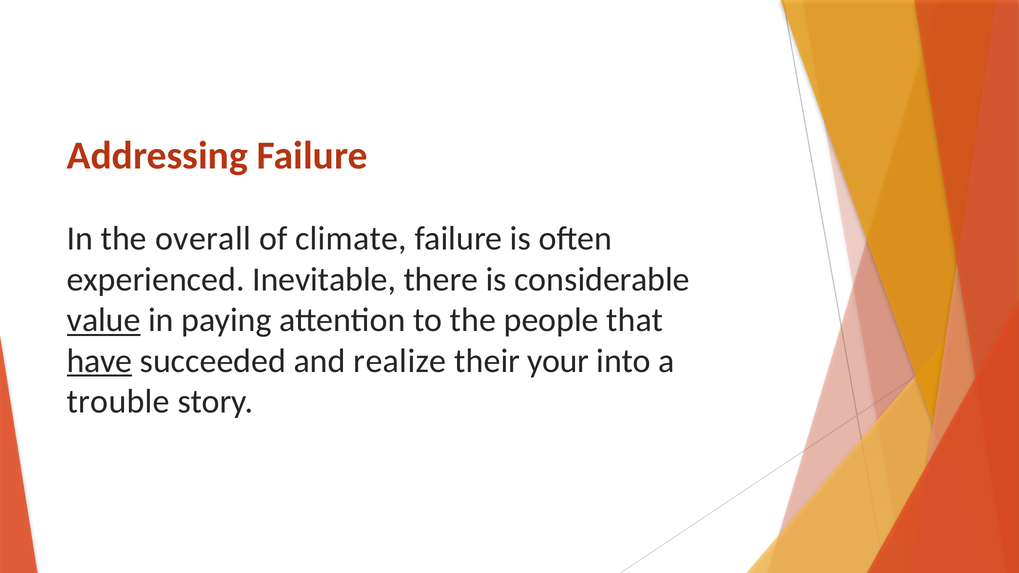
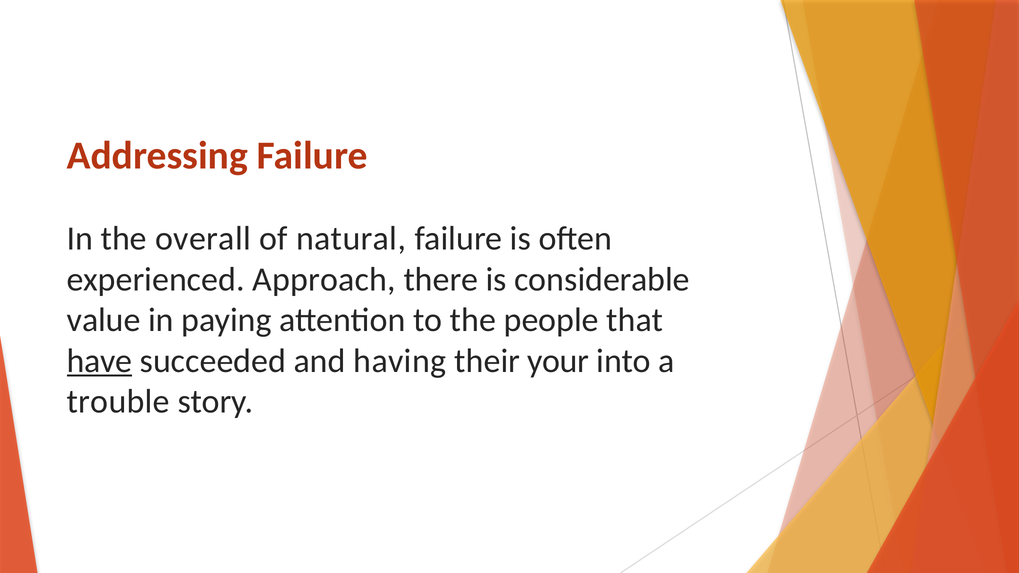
climate: climate -> natural (351, 239)
Inevitable: Inevitable -> Approach (324, 280)
value underline: present -> none (104, 320)
realize: realize -> having (400, 361)
